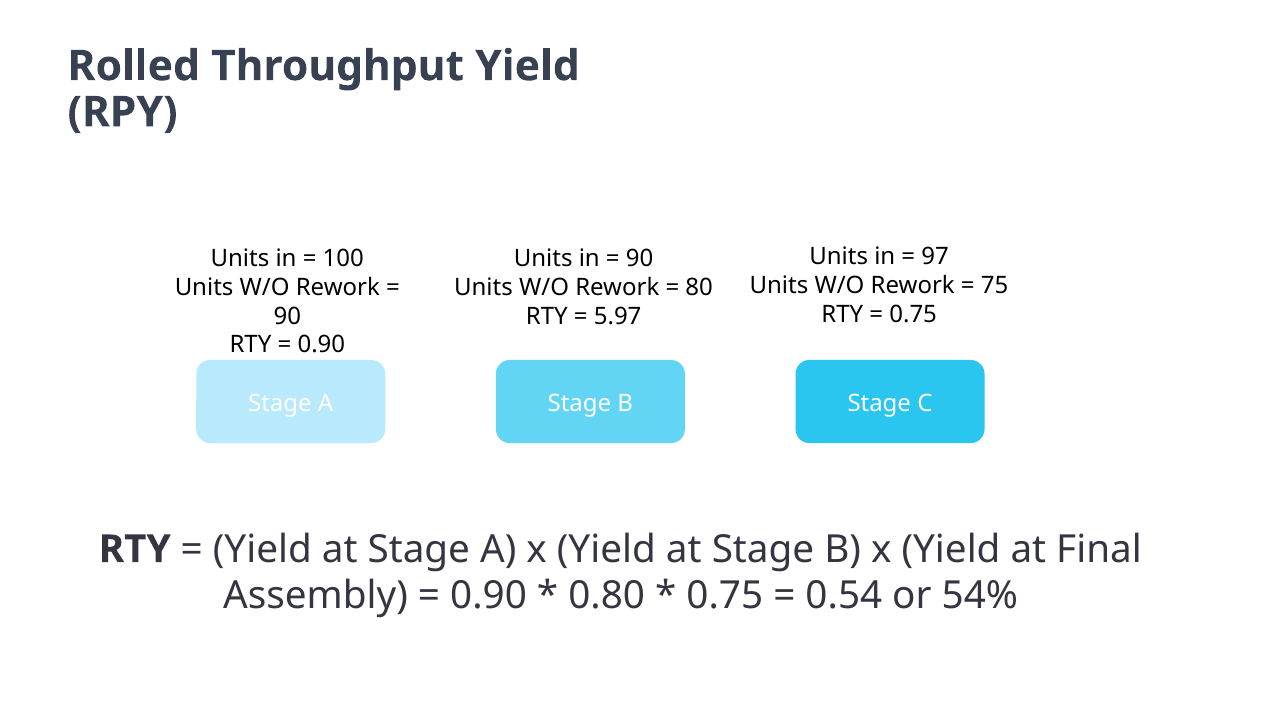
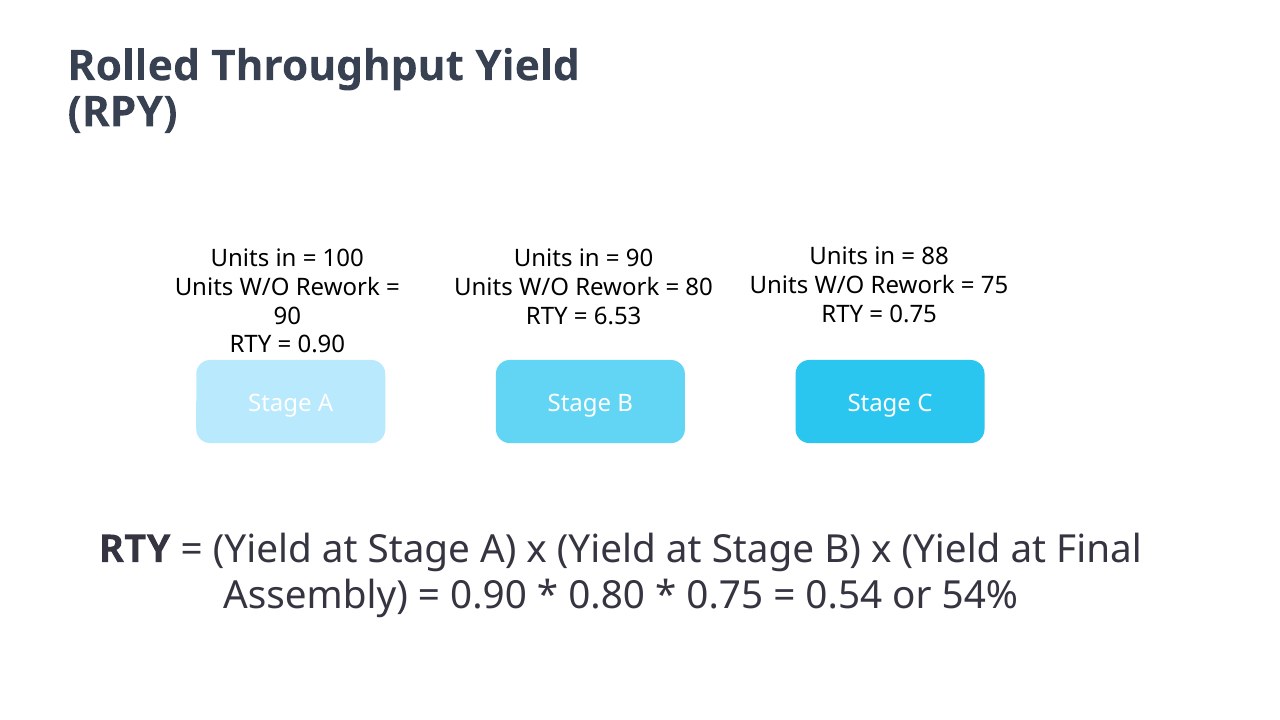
97: 97 -> 88 (935, 257)
5.97: 5.97 -> 6.53 (618, 316)
